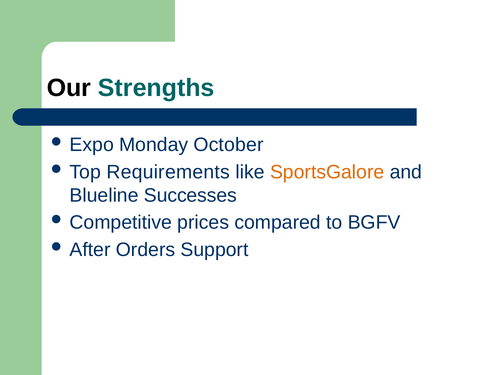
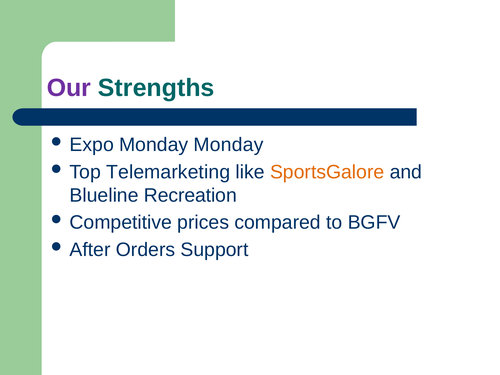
Our colour: black -> purple (69, 88)
Monday October: October -> Monday (229, 145)
Requirements: Requirements -> Telemarketing (168, 172)
Successes: Successes -> Recreation (190, 195)
